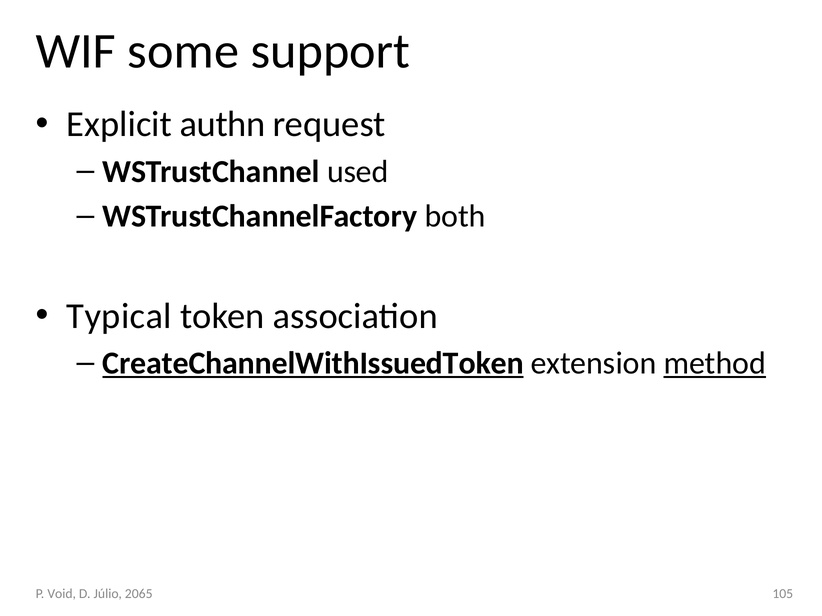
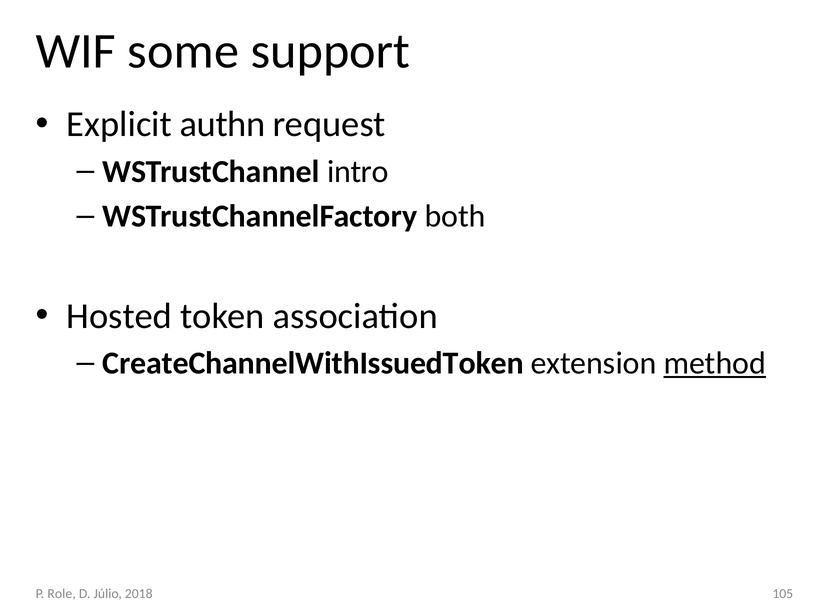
used: used -> intro (358, 172)
Typical: Typical -> Hosted (119, 316)
CreateChannelWithIssuedToken underline: present -> none (313, 364)
Void: Void -> Role (62, 594)
2065: 2065 -> 2018 (139, 594)
